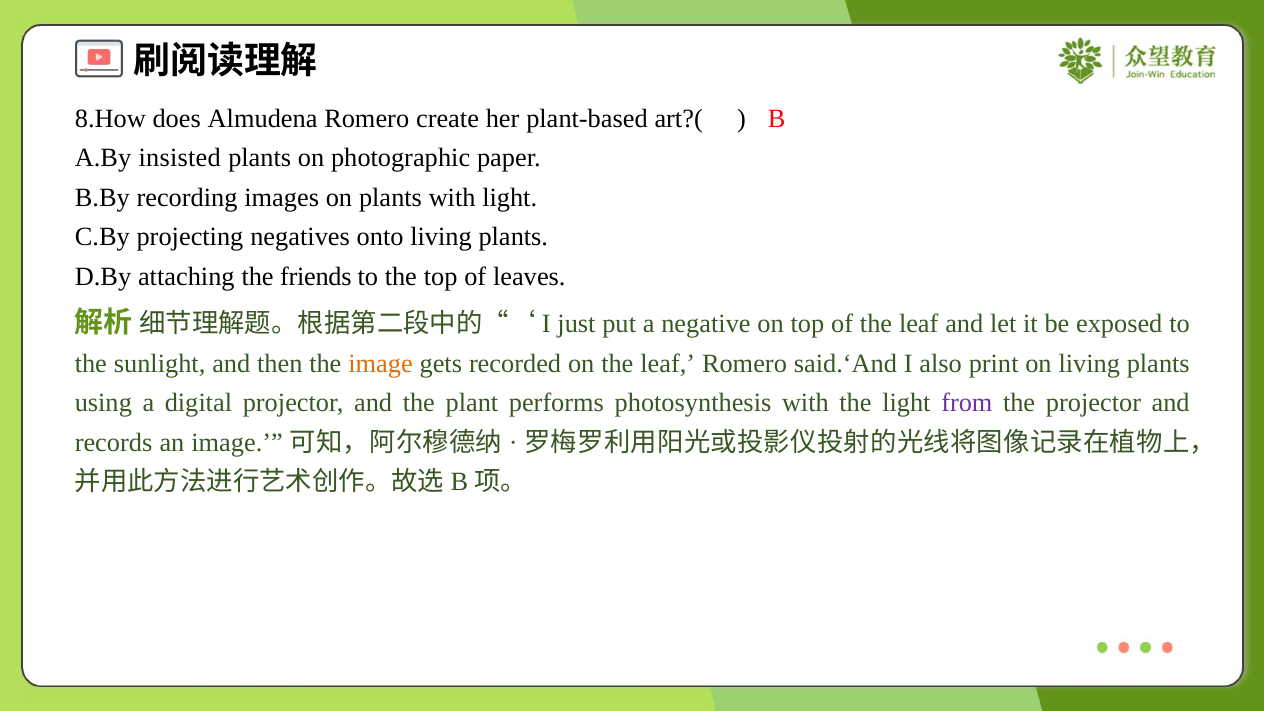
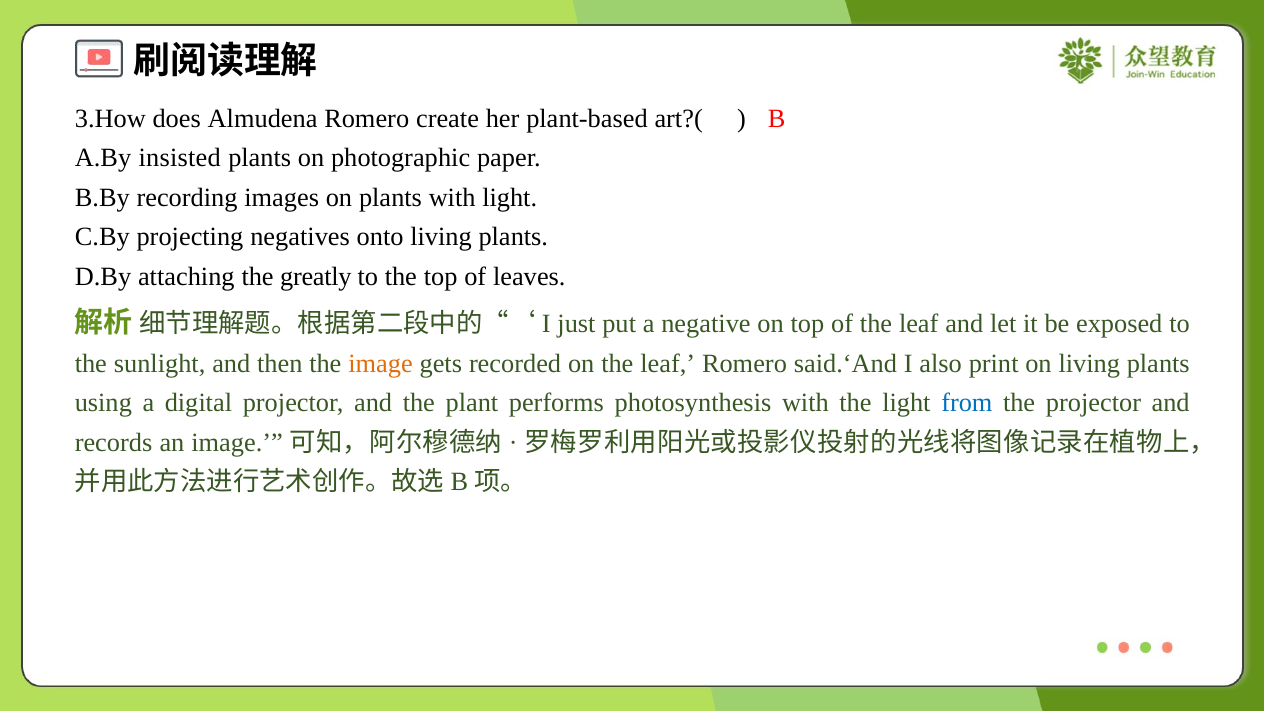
8.How: 8.How -> 3.How (110, 118)
friends: friends -> greatly (316, 276)
from colour: purple -> blue (967, 403)
